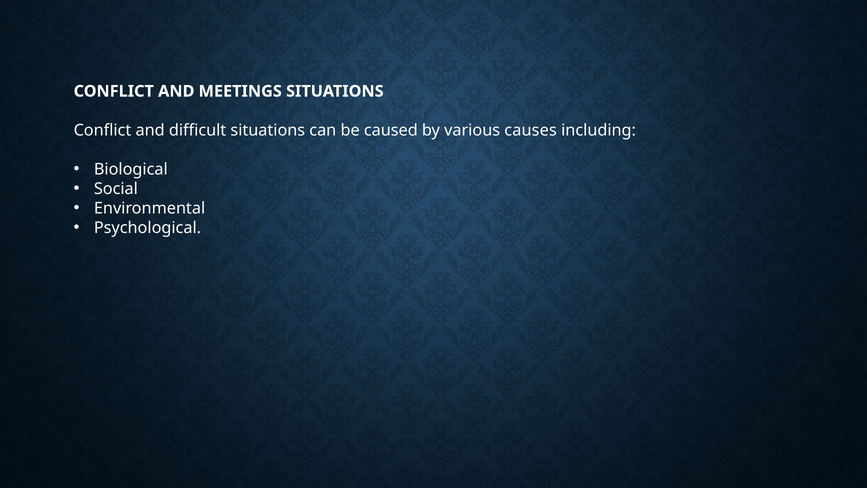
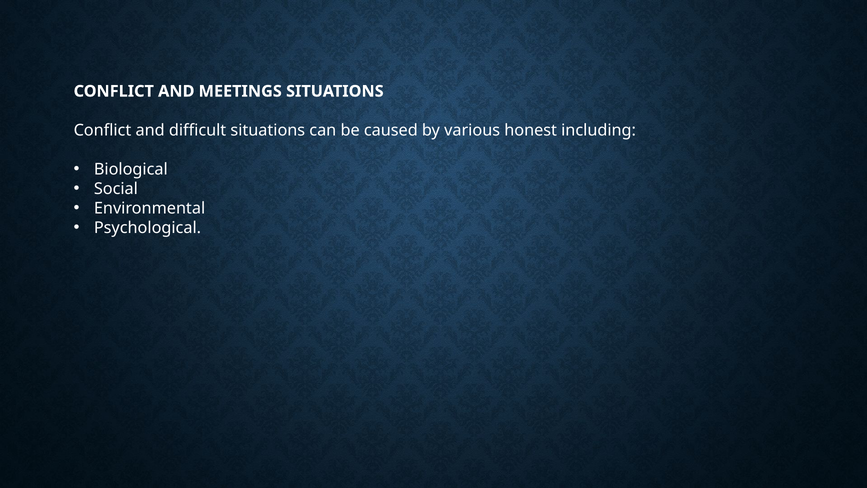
causes: causes -> honest (531, 130)
